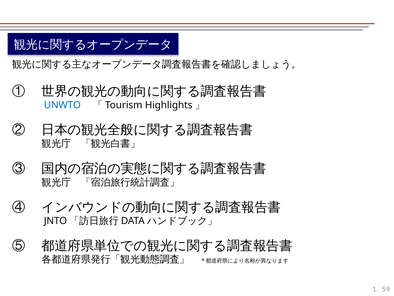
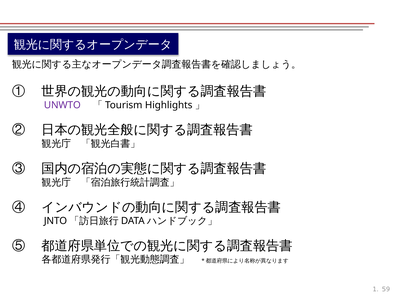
UNWTO colour: blue -> purple (62, 105)
